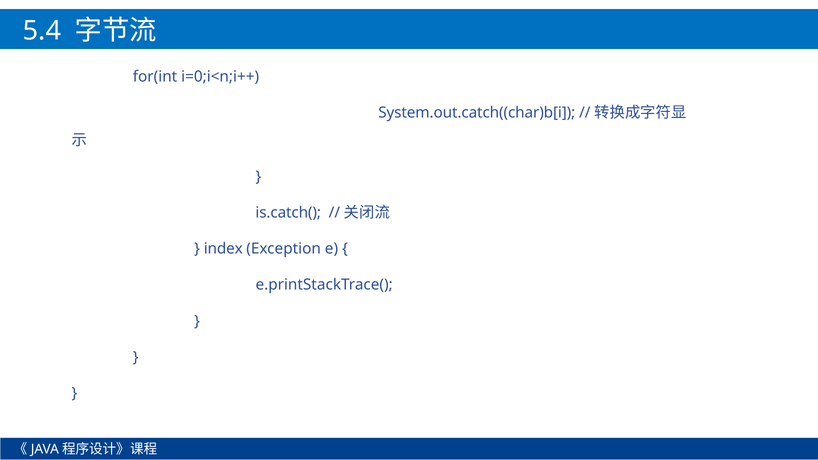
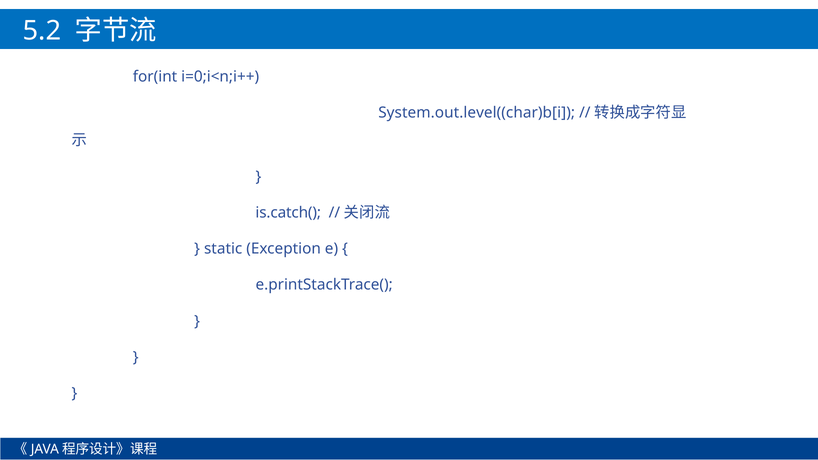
5.4: 5.4 -> 5.2 (42, 31)
System.out.catch((char)b[i: System.out.catch((char)b[i -> System.out.level((char)b[i (477, 113)
index: index -> static (223, 249)
